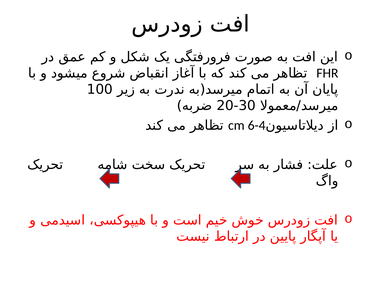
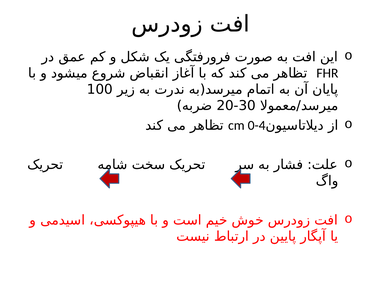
6-4: 6-4 -> 0-4 (257, 125)
